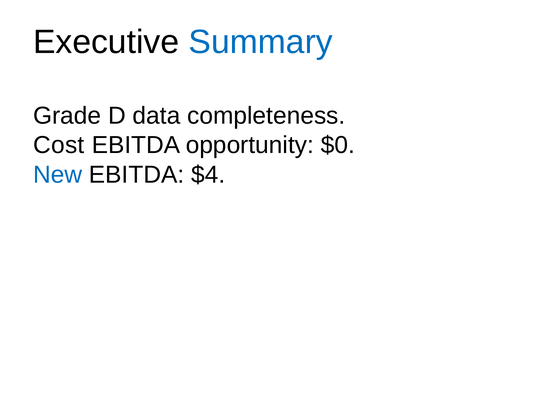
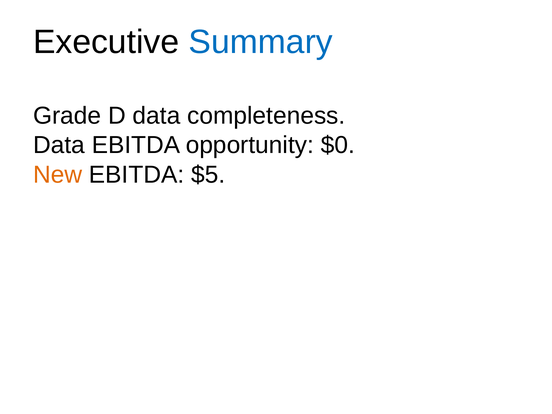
Cost: Cost -> Data (59, 145)
New colour: blue -> orange (58, 175)
$4: $4 -> $5 (208, 175)
